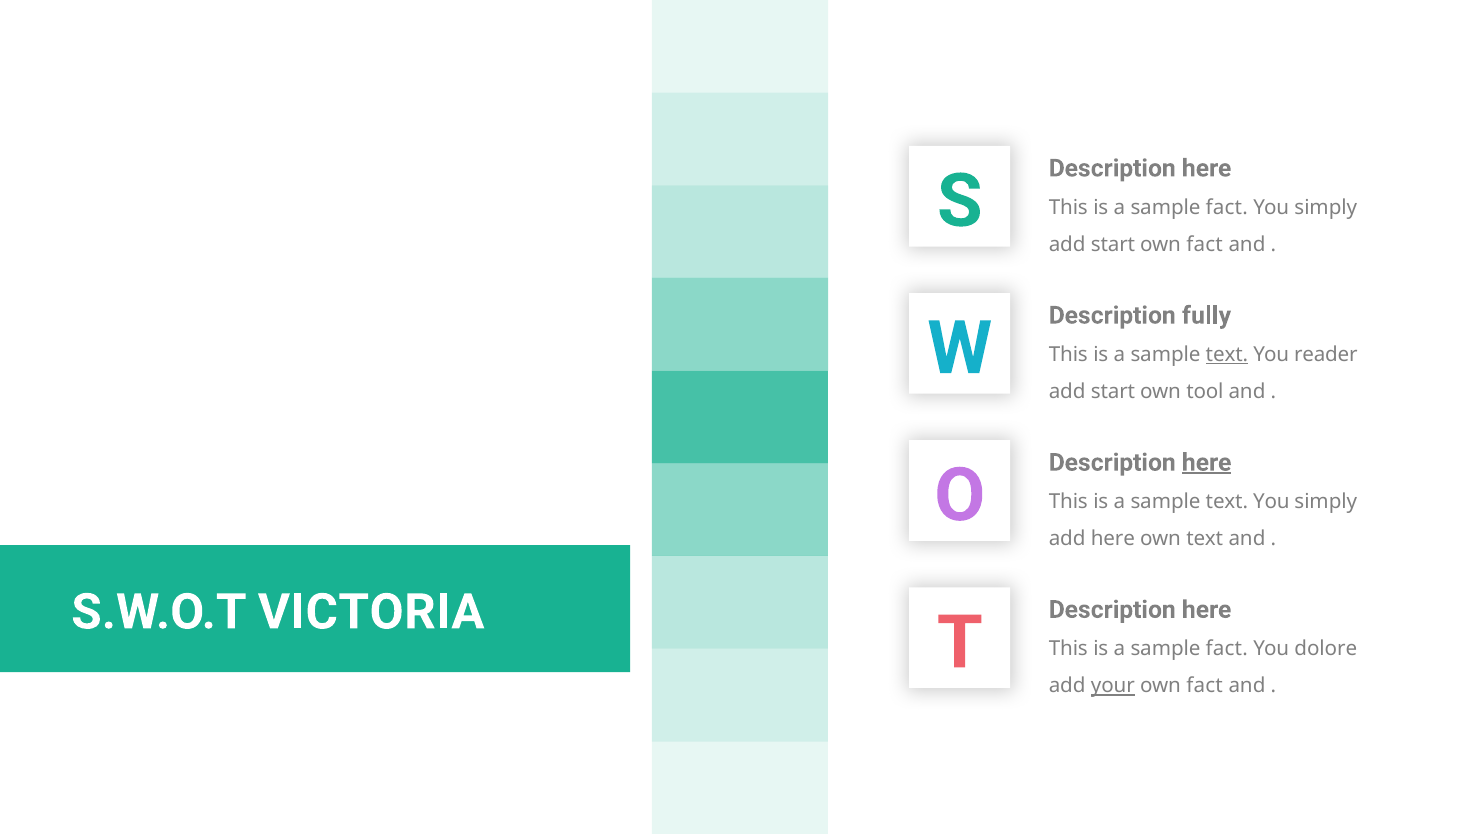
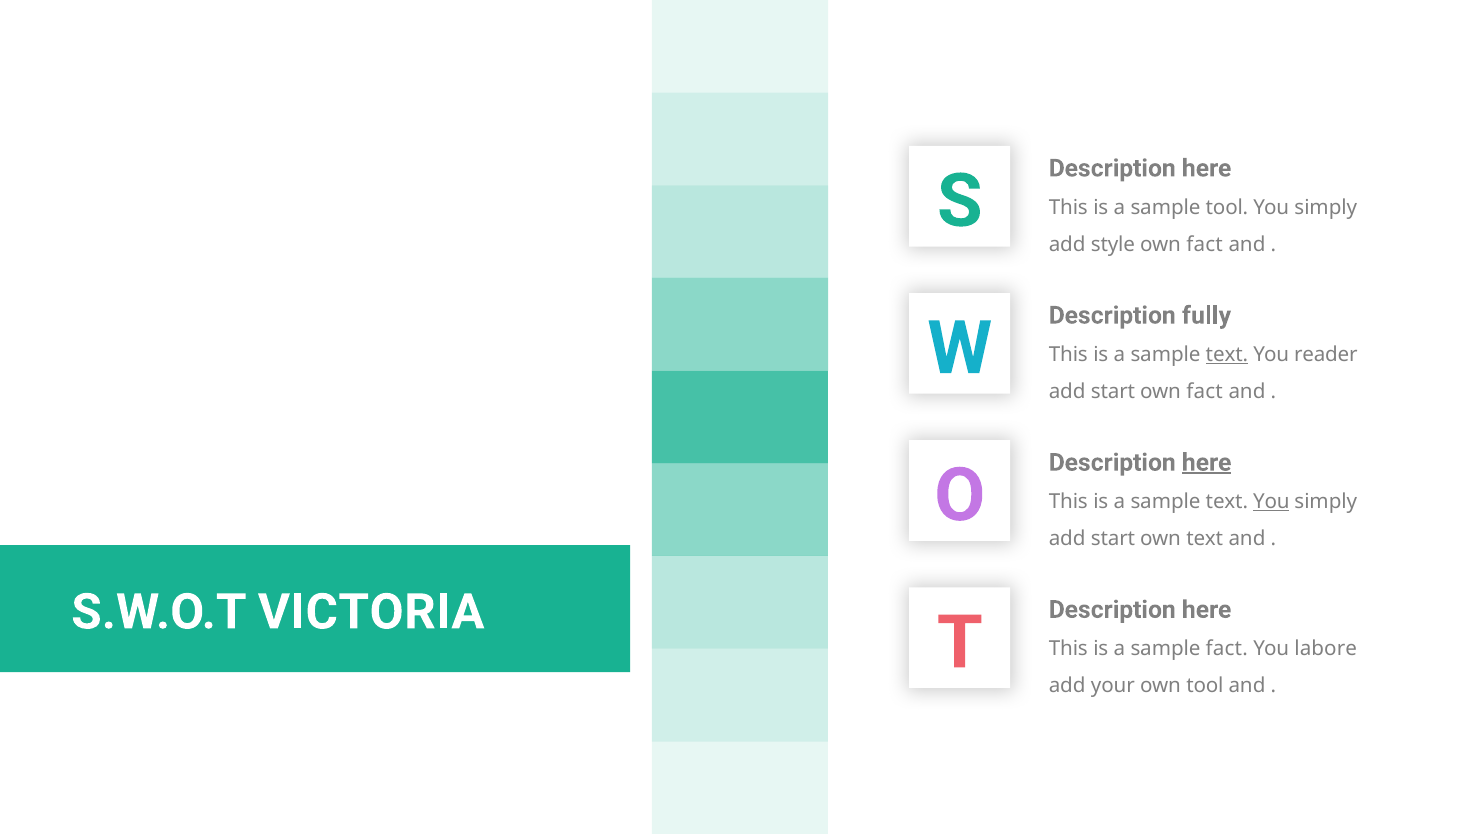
fact: fact -> tool (1227, 208)
start: start -> style (1113, 245)
tool: tool -> fact (1205, 392)
You underline: none -> present (1271, 502)
here: here -> start (1113, 539)
dolore: dolore -> labore (1326, 649)
your underline: present -> none (1113, 686)
fact: fact -> tool (1205, 686)
